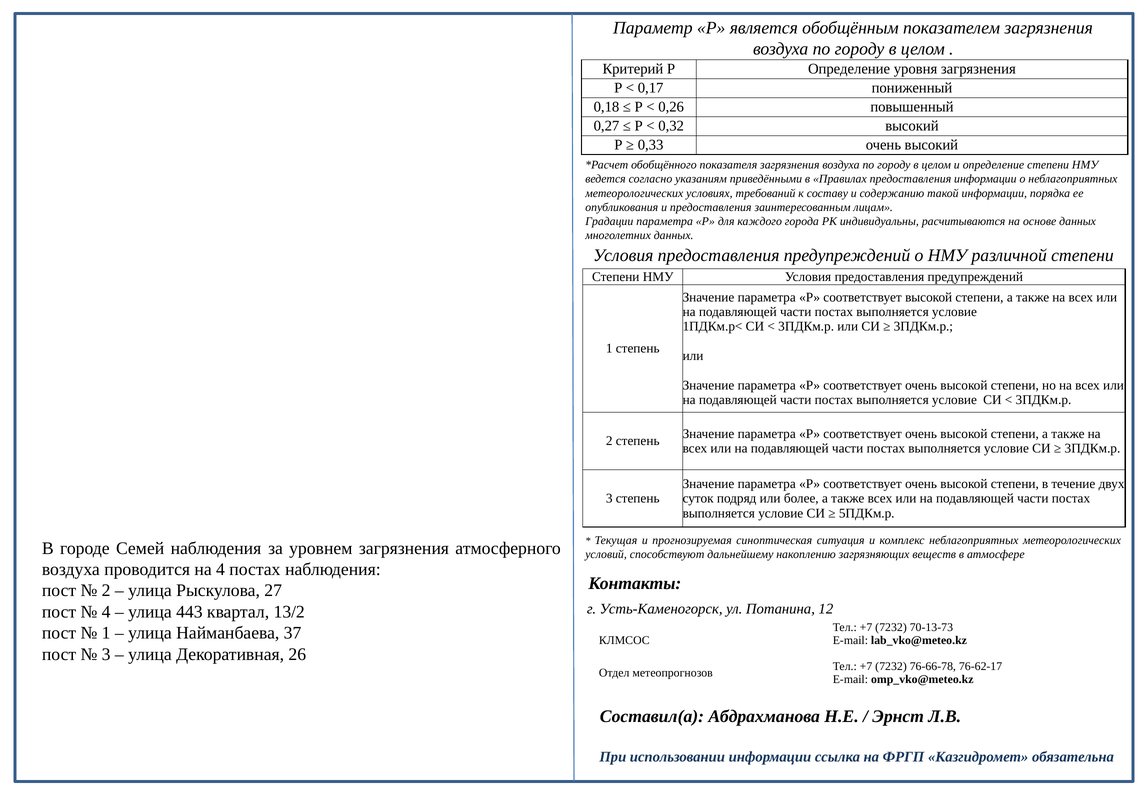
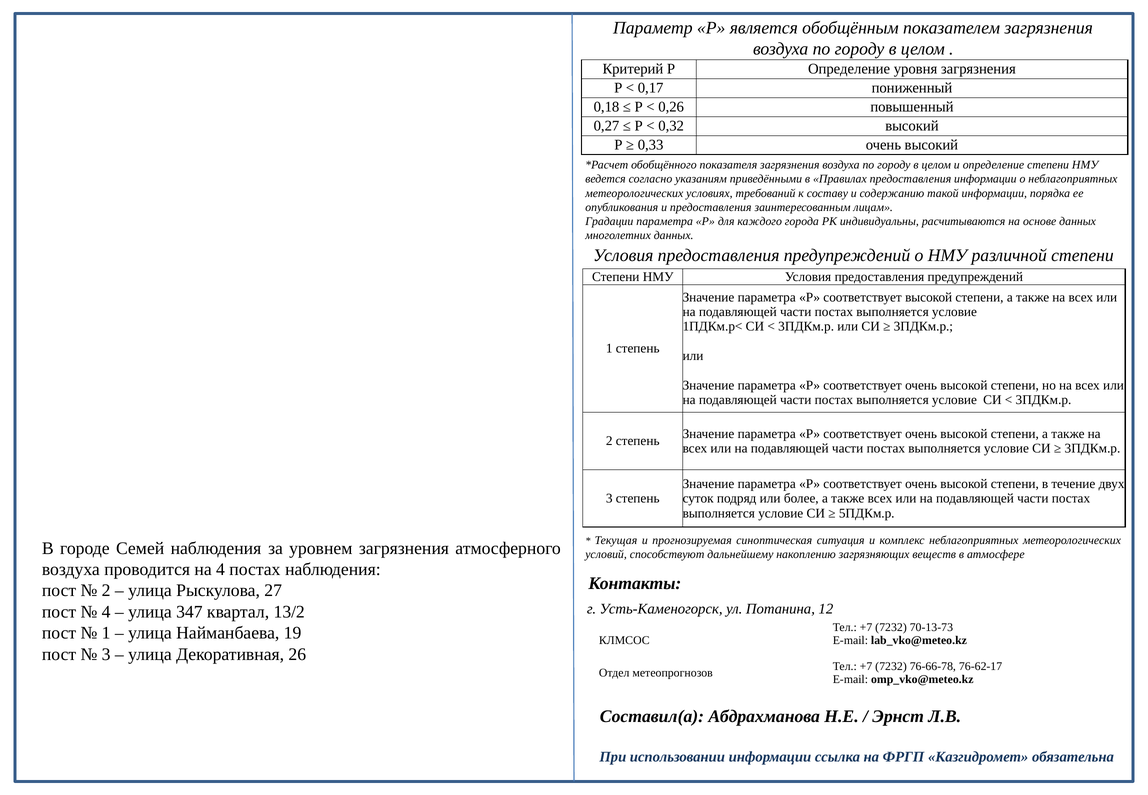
443: 443 -> 347 (189, 612)
37: 37 -> 19 (293, 633)
